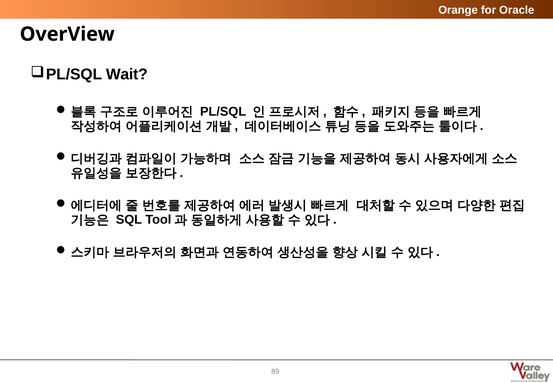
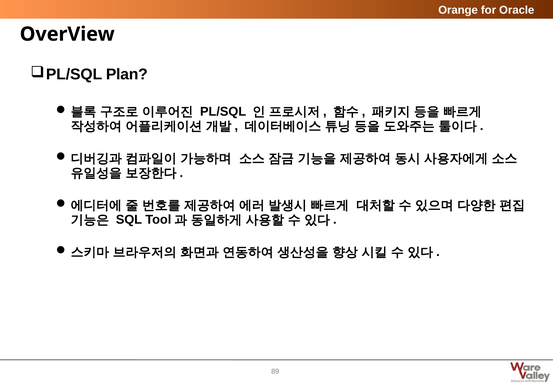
Wait: Wait -> Plan (127, 74)
